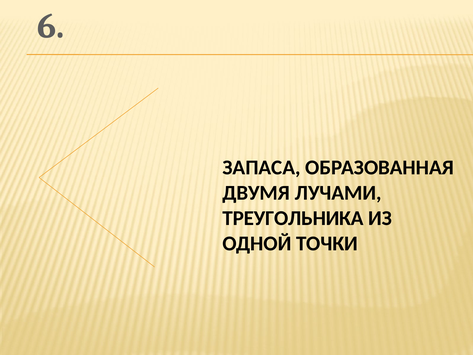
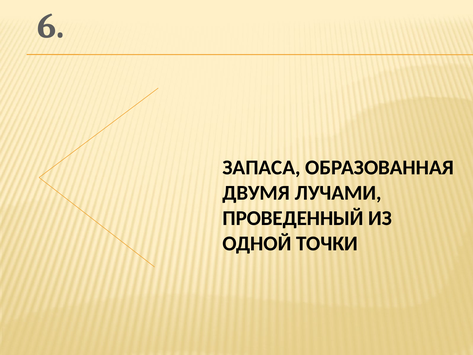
ТРЕУГОЛЬНИКА: ТРЕУГОЛЬНИКА -> ПРОВЕДЕННЫЙ (293, 218)
